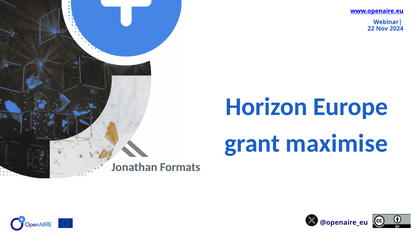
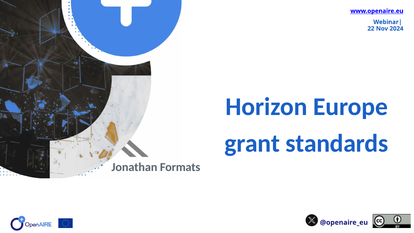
maximise: maximise -> standards (337, 143)
